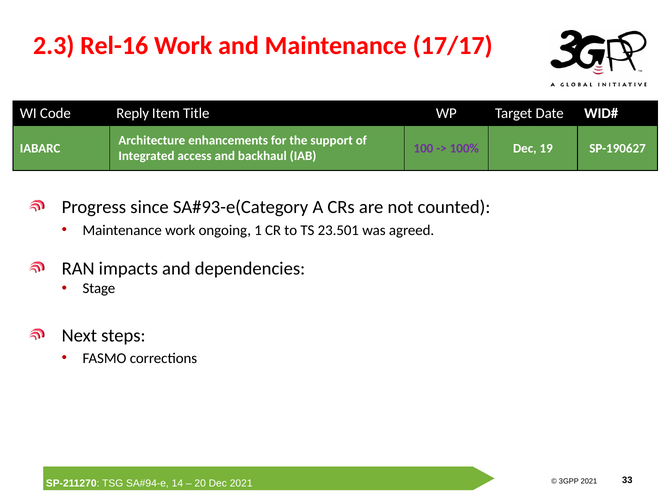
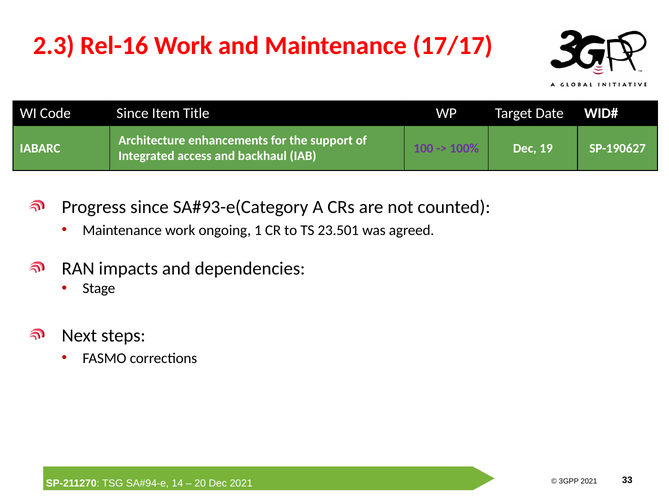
Code Reply: Reply -> Since (133, 113)
